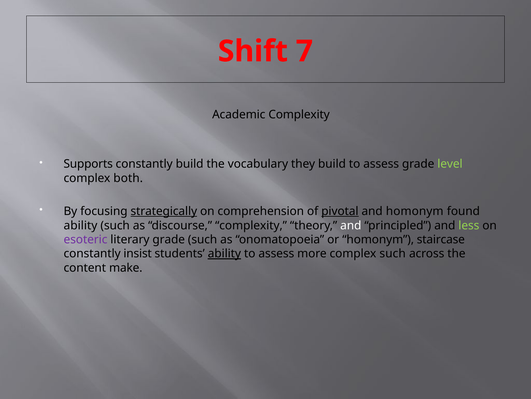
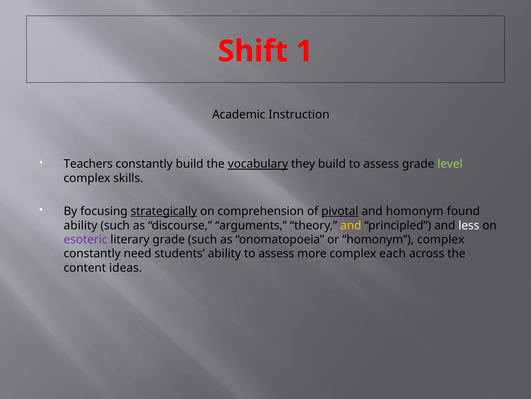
7: 7 -> 1 (304, 51)
Academic Complexity: Complexity -> Instruction (299, 114)
Supports: Supports -> Teachers (88, 164)
vocabulary underline: none -> present (258, 164)
both: both -> skills (128, 178)
discourse complexity: complexity -> arguments (251, 225)
and colour: white -> yellow (351, 225)
less colour: light green -> white (469, 225)
homonym staircase: staircase -> complex (441, 239)
insist: insist -> need (138, 253)
ability underline: present -> none (224, 253)
complex such: such -> each (393, 253)
make: make -> ideas (126, 267)
